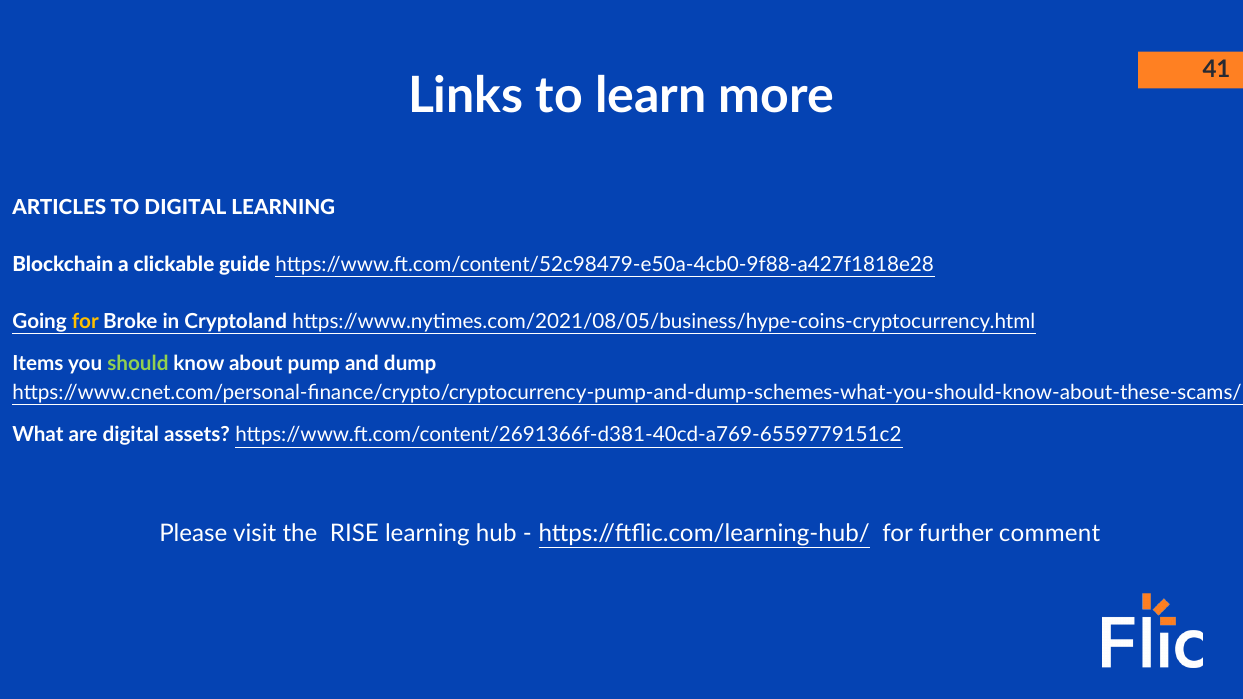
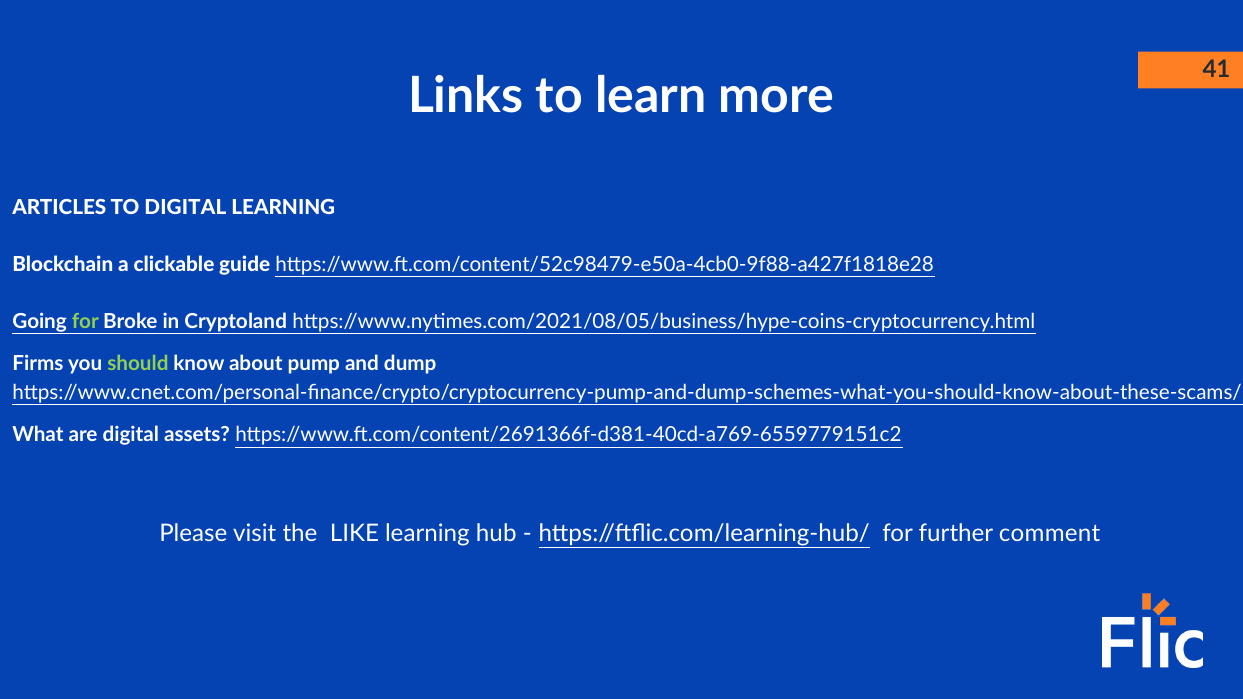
for colour: yellow -> light green (85, 322)
Items: Items -> Firms (38, 364)
RISE: RISE -> LIKE (354, 533)
